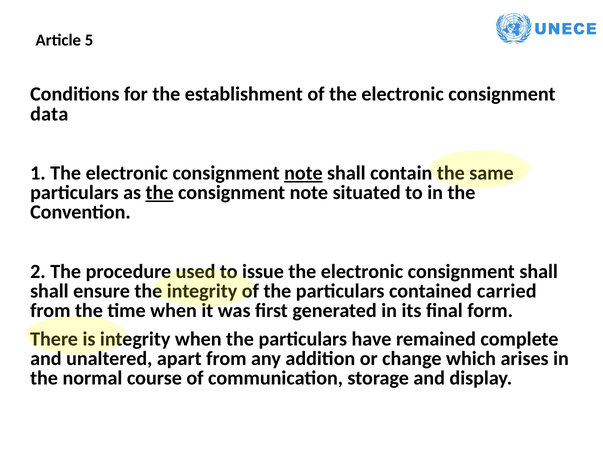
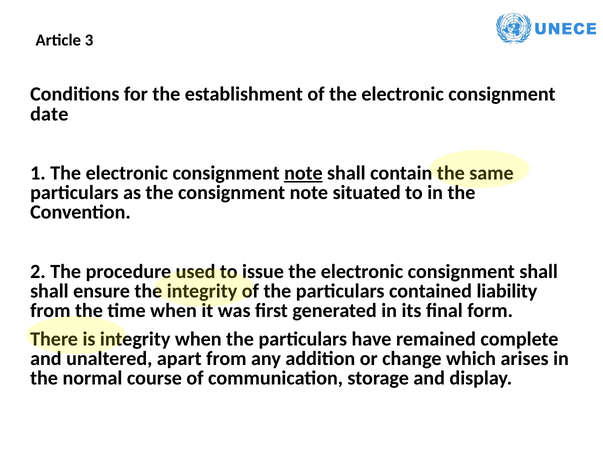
5: 5 -> 3 (89, 40)
data: data -> date (49, 114)
the underline: present -> none (160, 193)
carried: carried -> liability (507, 291)
